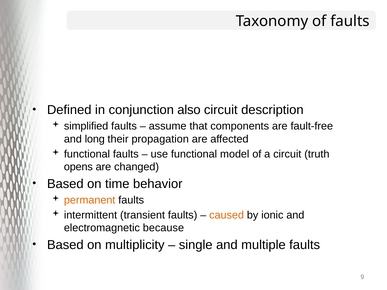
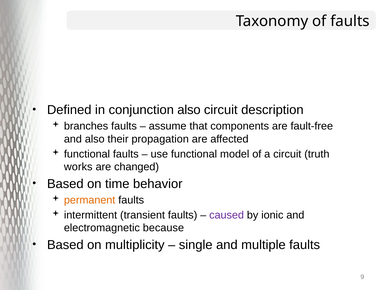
simplified: simplified -> branches (86, 126)
and long: long -> also (95, 139)
opens: opens -> works (78, 167)
caused colour: orange -> purple (227, 215)
